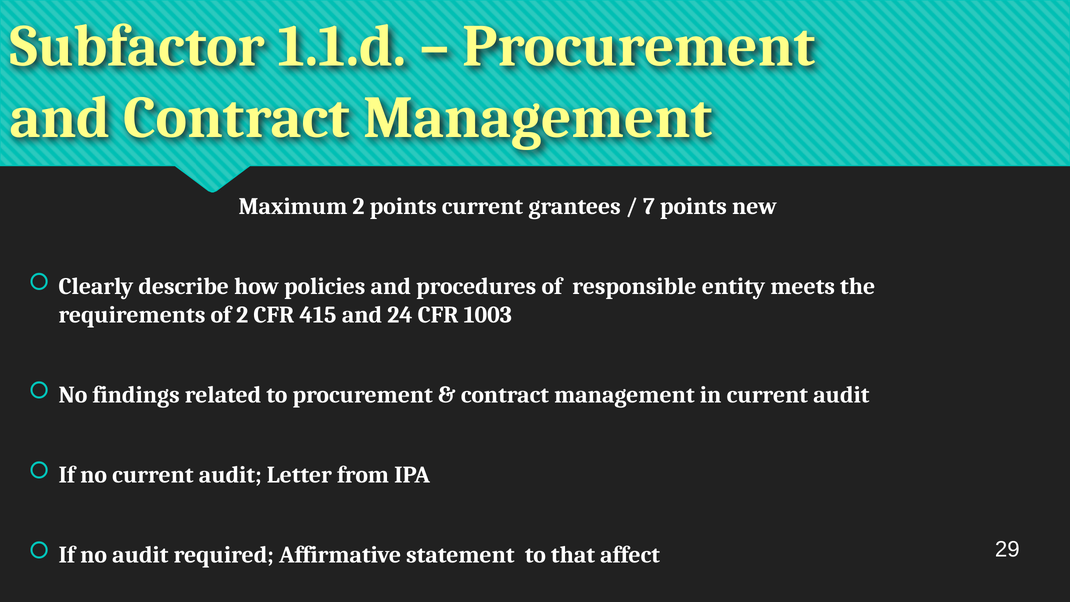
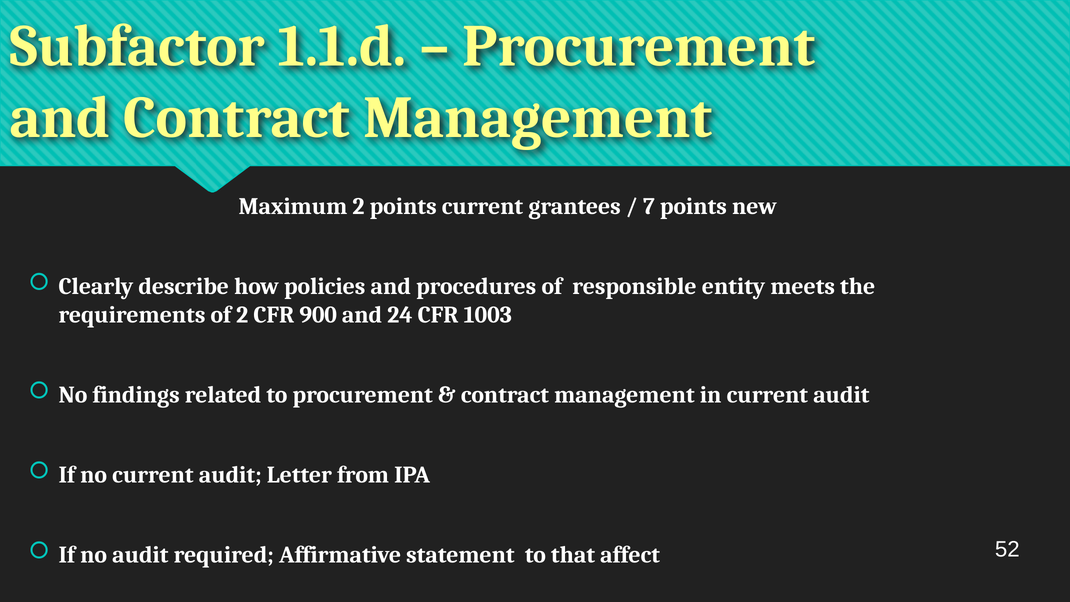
415: 415 -> 900 (318, 315)
29: 29 -> 52 (1007, 549)
